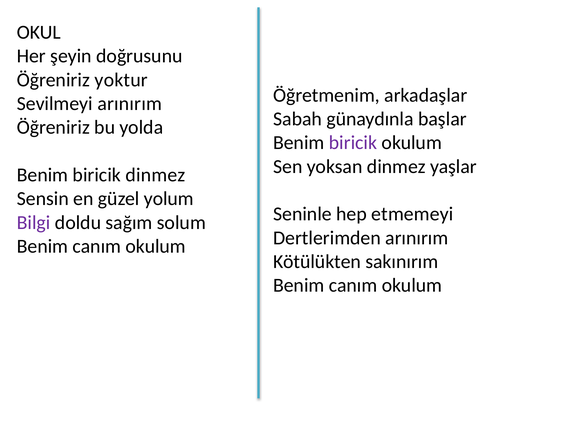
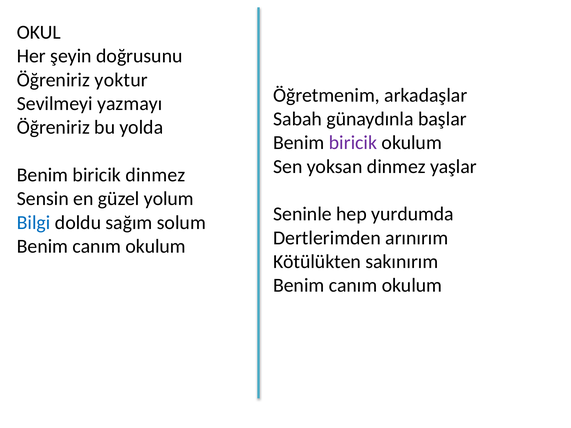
Sevilmeyi arınırım: arınırım -> yazmayı (130, 104)
etmemeyi: etmemeyi -> yurdumda (413, 214)
Bilgi colour: purple -> blue (34, 223)
